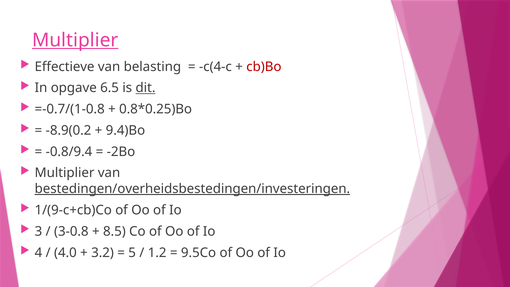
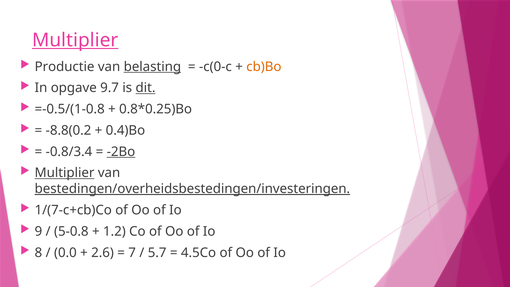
Effectieve: Effectieve -> Productie (65, 67)
belasting underline: none -> present (152, 67)
c(4-c: c(4-c -> c(0-c (215, 67)
cb)Bo colour: red -> orange (264, 67)
6.5: 6.5 -> 9.7 (110, 88)
=-0.7/(1-0.8: =-0.7/(1-0.8 -> =-0.5/(1-0.8 (70, 109)
-8.9(0.2: -8.9(0.2 -> -8.8(0.2 (68, 130)
9.4)Bo: 9.4)Bo -> 0.4)Bo (125, 130)
-0.8/9.4: -0.8/9.4 -> -0.8/3.4 (69, 152)
-2Bo underline: none -> present (121, 152)
Multiplier underline: none -> present (65, 173)
1/(9-c+cb)Co: 1/(9-c+cb)Co -> 1/(7-c+cb)Co (73, 210)
3: 3 -> 9 (38, 231)
3-0.8: 3-0.8 -> 5-0.8 (71, 231)
8.5: 8.5 -> 1.2 (114, 231)
4: 4 -> 8 (38, 253)
4.0: 4.0 -> 0.0 (65, 253)
3.2: 3.2 -> 2.6 (103, 253)
5: 5 -> 7 (132, 253)
1.2: 1.2 -> 5.7 (157, 253)
9.5Co: 9.5Co -> 4.5Co (199, 253)
